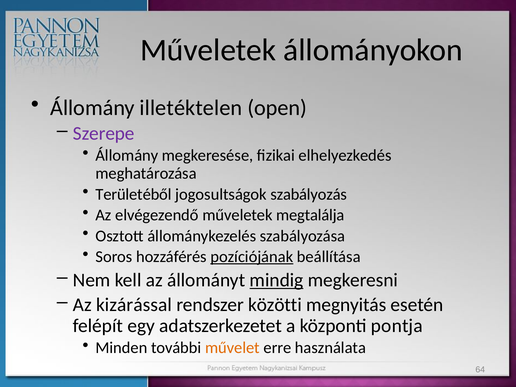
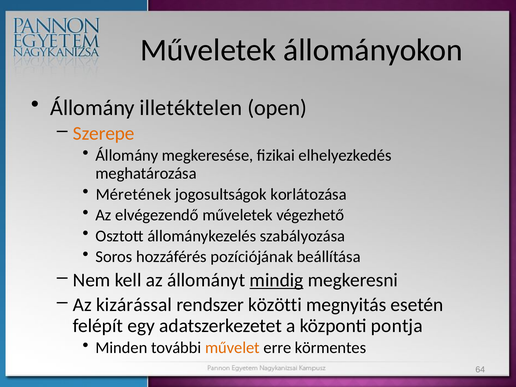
Szerepe colour: purple -> orange (104, 133)
Területéből: Területéből -> Méretének (133, 194)
szabályozás: szabályozás -> korlátozása (309, 194)
megtalálja: megtalálja -> végezhető (310, 215)
pozíciójának underline: present -> none (252, 257)
használata: használata -> körmentes (331, 348)
